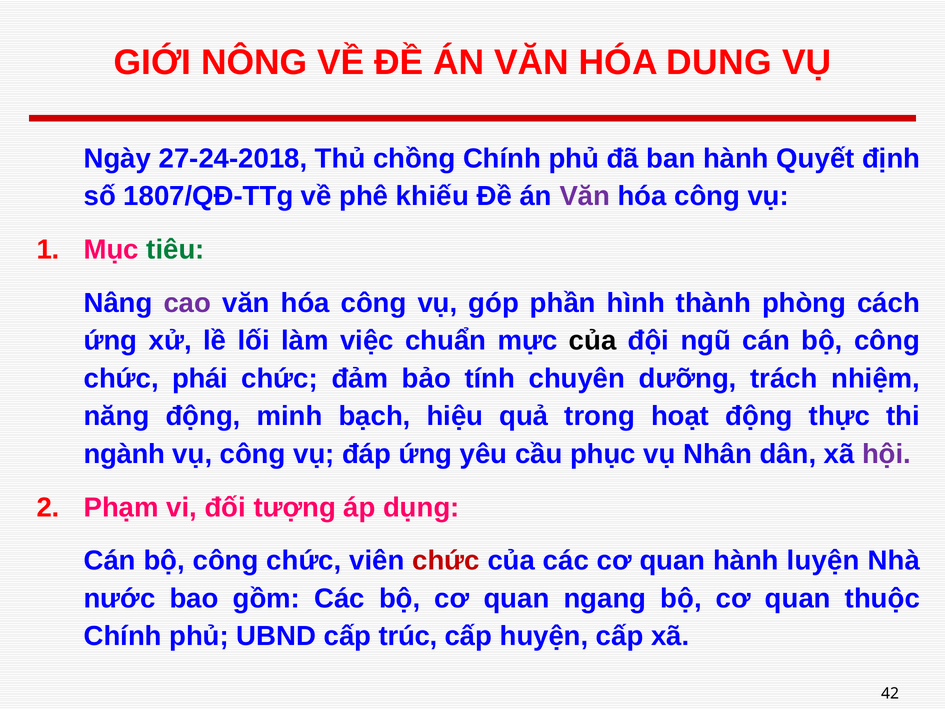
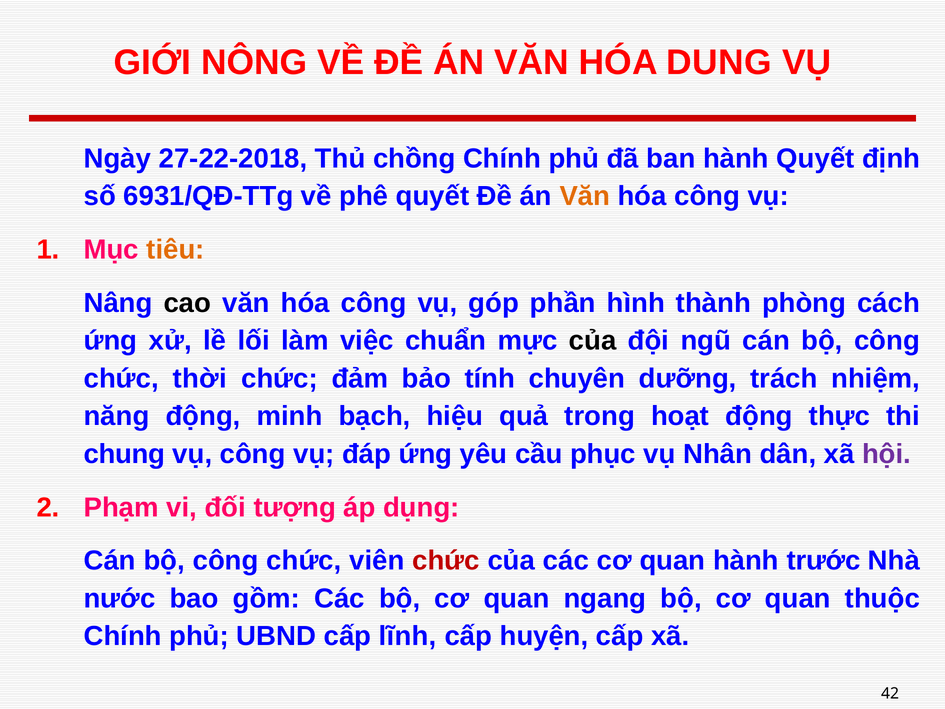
27-24-2018: 27-24-2018 -> 27-22-2018 (233, 159)
1807/QĐ-TTg: 1807/QĐ-TTg -> 6931/QĐ-TTg (208, 196)
phê khiếu: khiếu -> quyết (433, 196)
Văn colour: purple -> orange (585, 196)
tiêu colour: green -> orange (175, 250)
cao colour: purple -> black (187, 303)
phái: phái -> thời (200, 378)
ngành: ngành -> chung (124, 454)
luyện: luyện -> trước (824, 561)
trúc: trúc -> lĩnh (408, 636)
